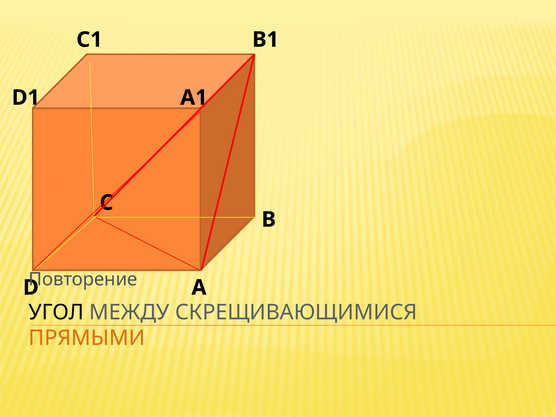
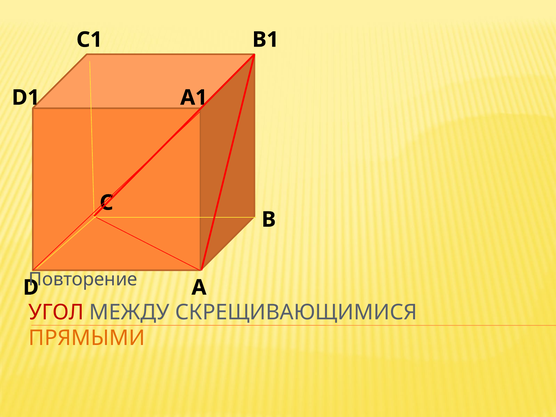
УГОЛ colour: black -> red (56, 312)
